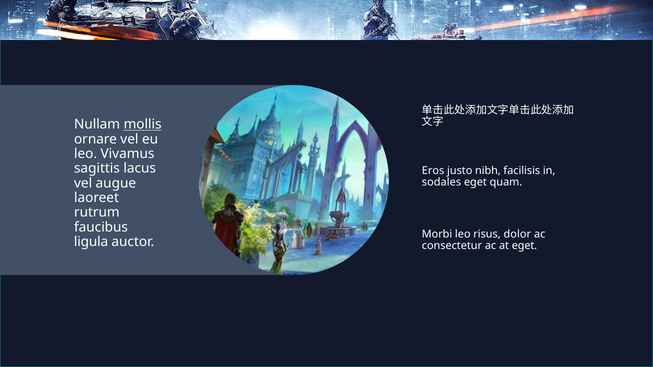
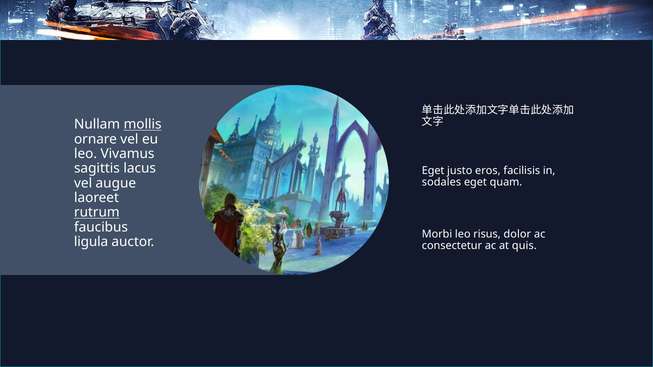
Eros: Eros -> Eget (433, 171)
nibh: nibh -> eros (488, 171)
rutrum underline: none -> present (97, 213)
at eget: eget -> quis (524, 246)
